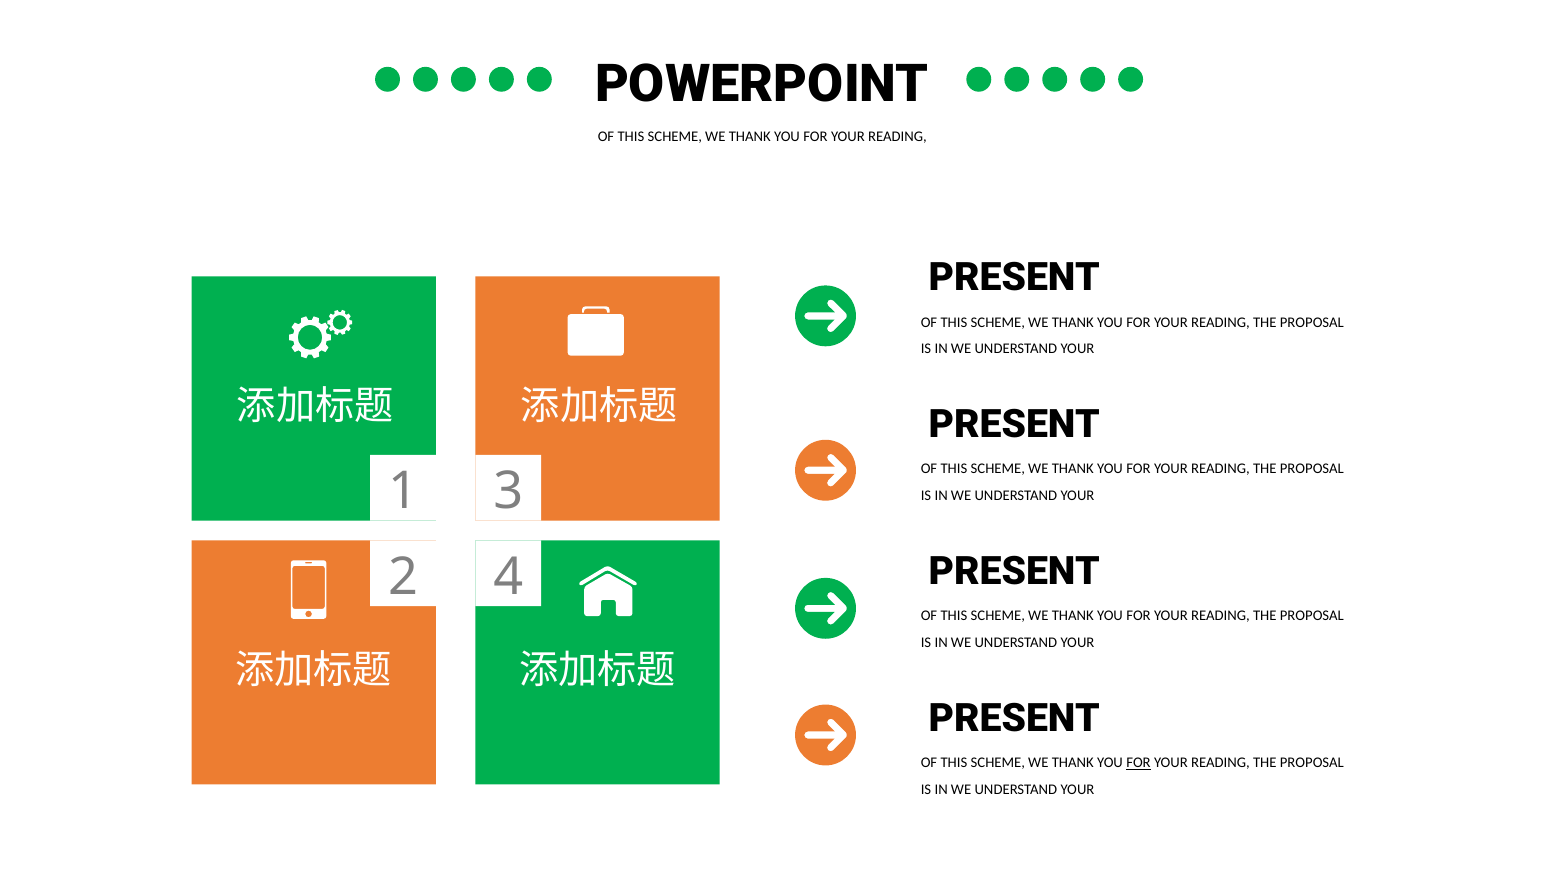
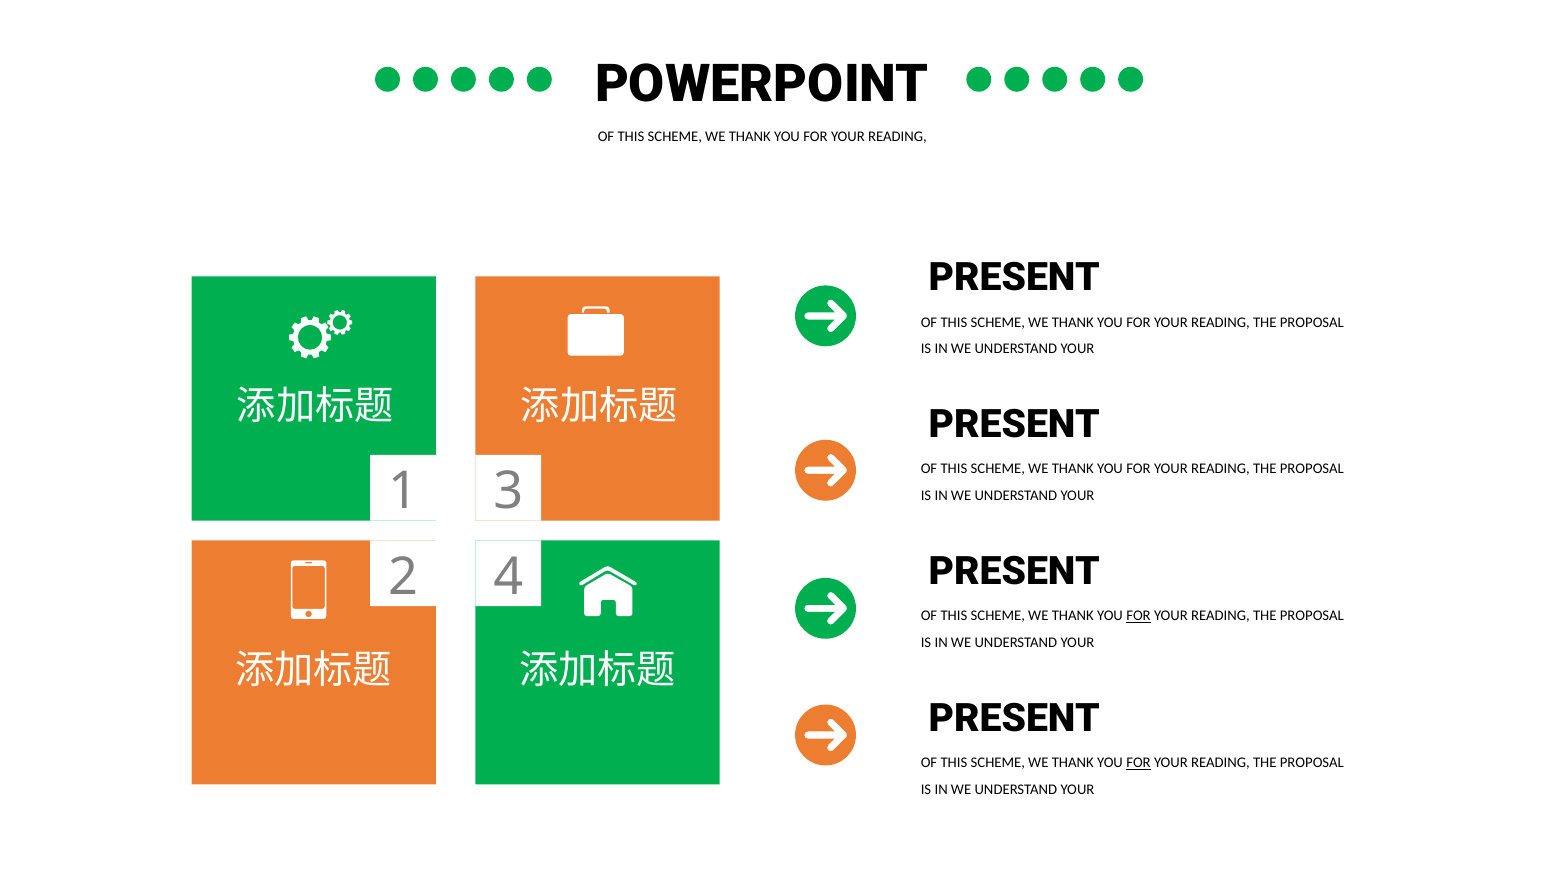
FOR underline: none -> present (1139, 616)
